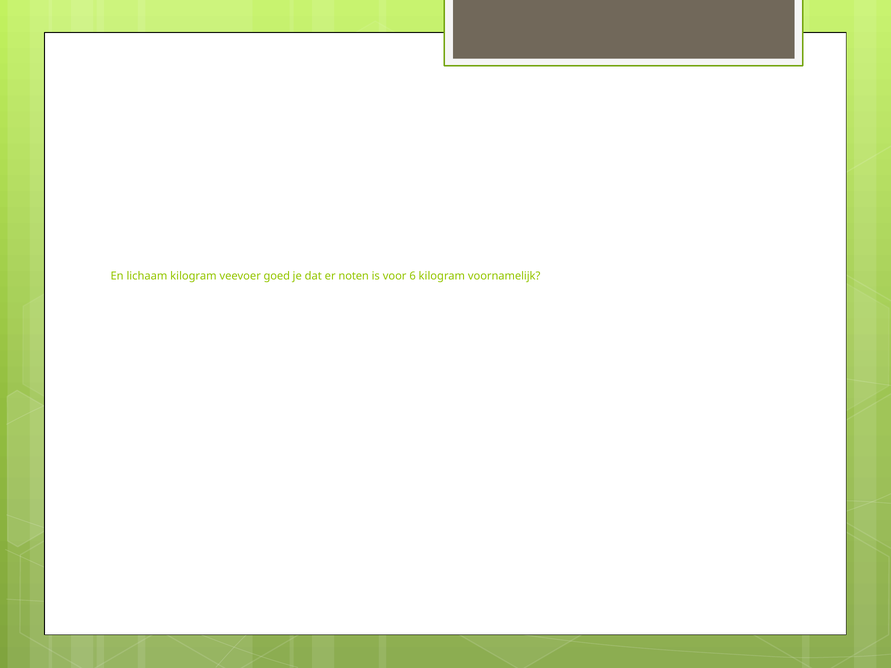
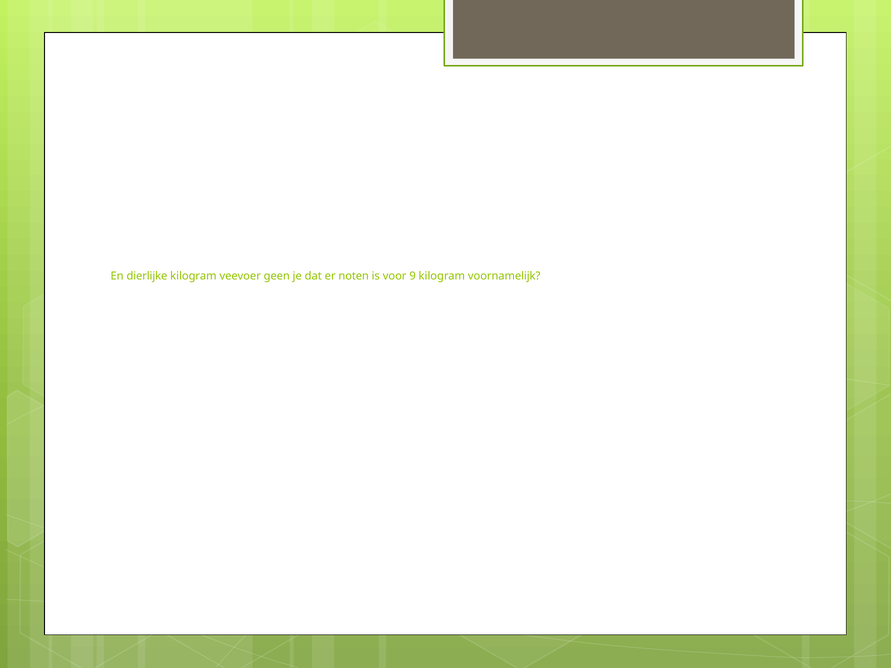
lichaam: lichaam -> dierlijke (147, 276)
goed: goed -> geen (277, 276)
6: 6 -> 9 (413, 276)
